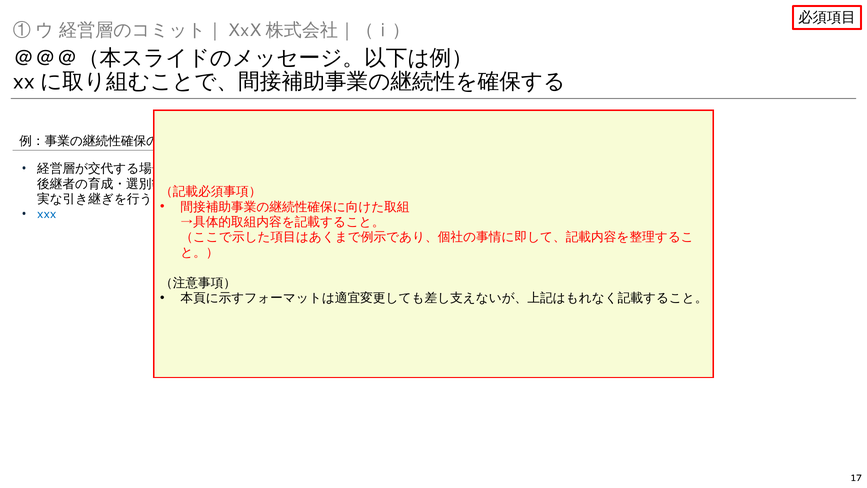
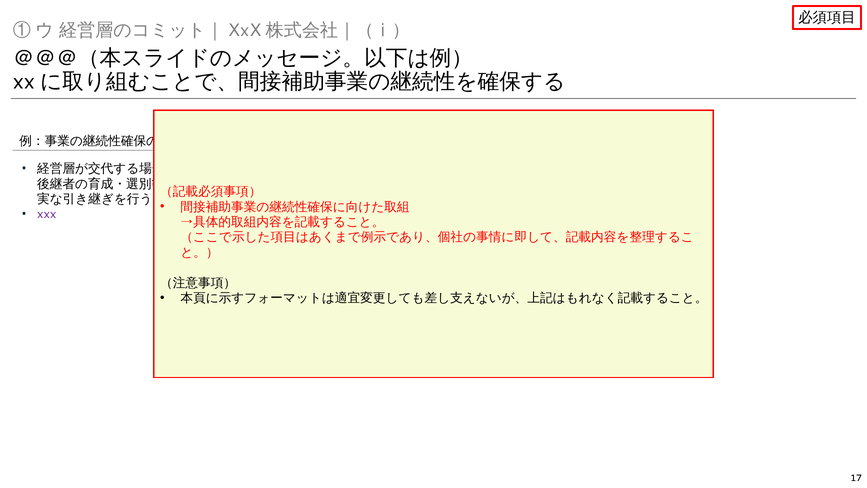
xxx colour: blue -> purple (47, 214)
